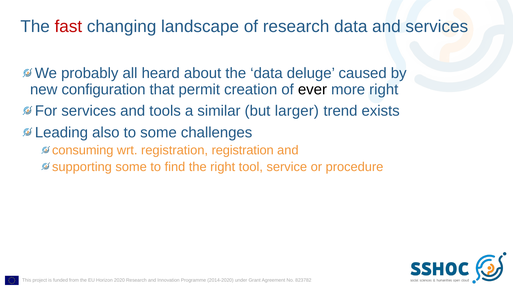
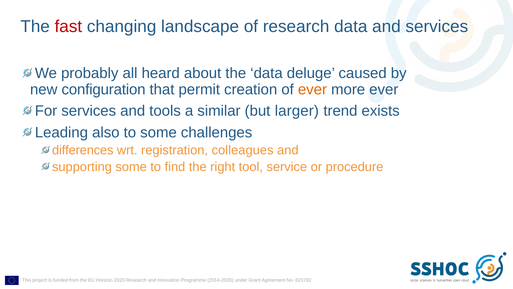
ever colour: black -> orange (312, 89)
more right: right -> ever (384, 89)
consuming: consuming -> differences (83, 150)
registration registration: registration -> colleagues (243, 150)
